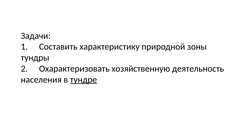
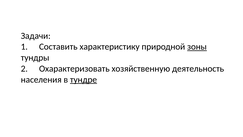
зоны underline: none -> present (197, 47)
